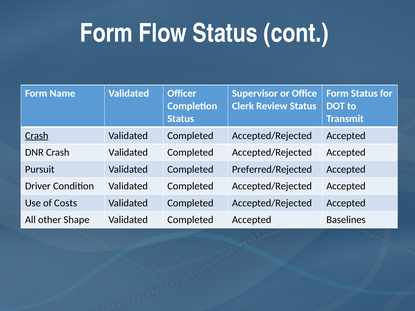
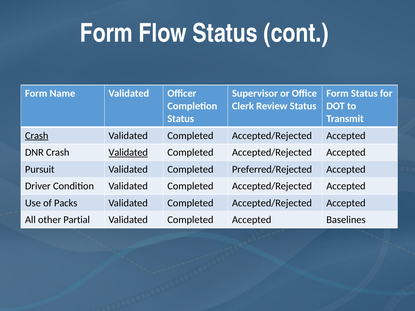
Validated underline: none -> present (128, 153)
Costs: Costs -> Packs (66, 203)
Shape: Shape -> Partial (77, 220)
